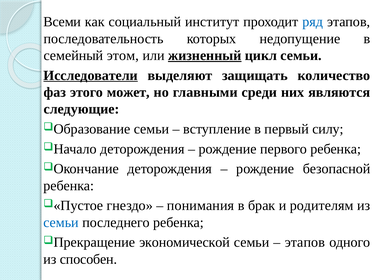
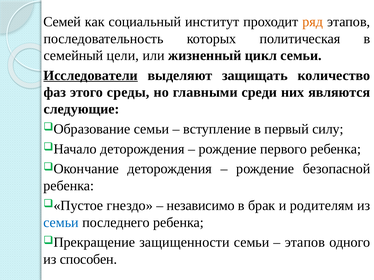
Всеми: Всеми -> Семей (62, 22)
ряд colour: blue -> orange (313, 22)
недопущение: недопущение -> политическая (300, 39)
этом: этом -> цели (123, 56)
жизненный underline: present -> none (205, 56)
может: может -> среды (128, 92)
понимания: понимания -> независимо (201, 206)
экономической: экономической -> защищенности (184, 243)
